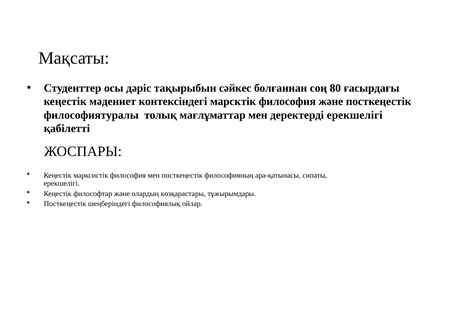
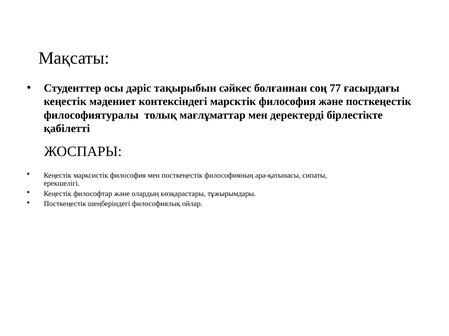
80: 80 -> 77 (335, 88)
деректерді ерекшелігі: ерекшелігі -> бірлестікте (355, 115)
